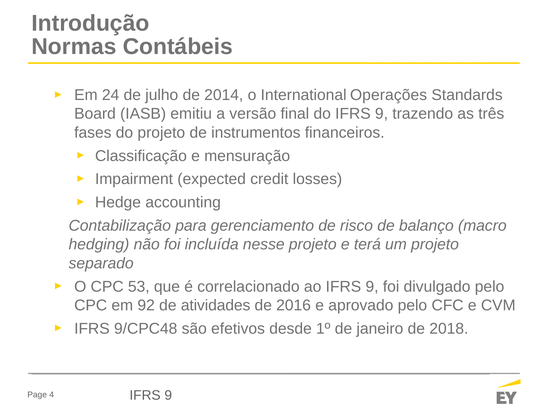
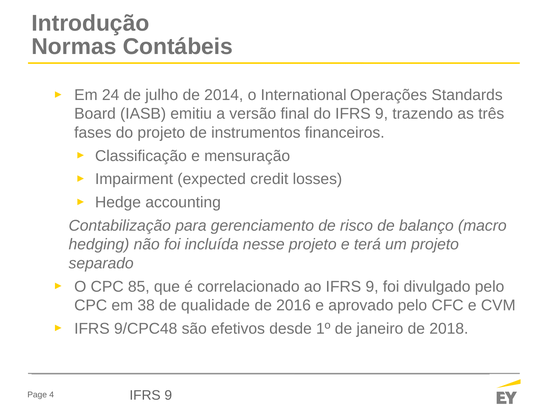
53: 53 -> 85 (139, 287)
92: 92 -> 38 (146, 305)
atividades: atividades -> qualidade (215, 305)
